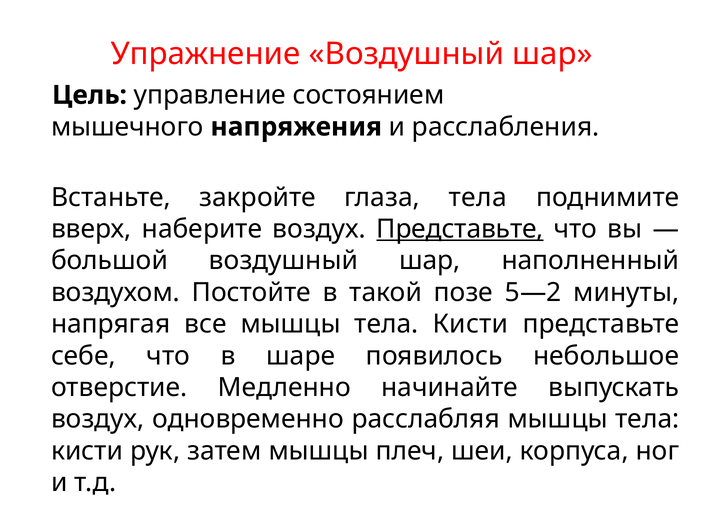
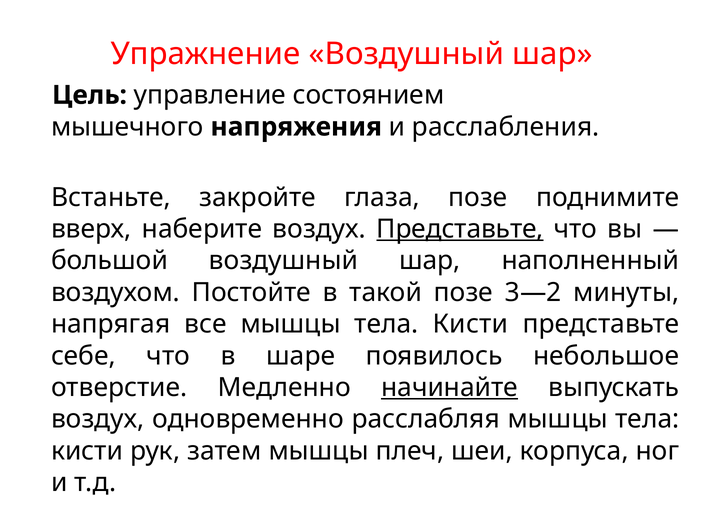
глаза тела: тела -> позе (478, 197)
5—2: 5—2 -> 3—2 (533, 292)
начинайте underline: none -> present (450, 388)
